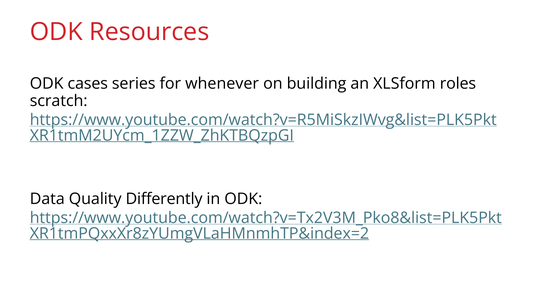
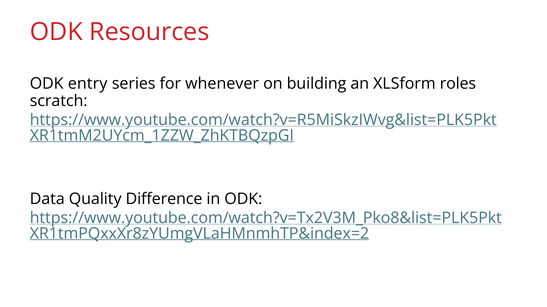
cases: cases -> entry (88, 84)
Differently: Differently -> Difference (164, 199)
